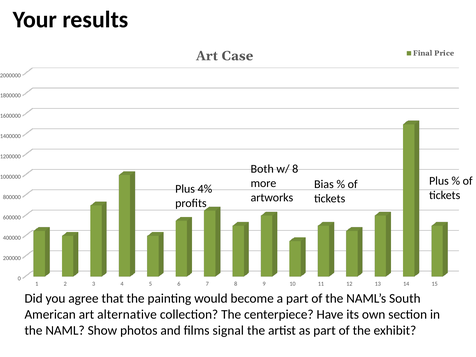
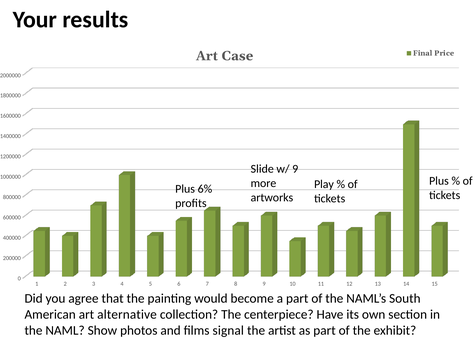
Both: Both -> Slide (262, 169)
w/ 8: 8 -> 9 (295, 169)
Bias: Bias -> Play (324, 184)
4%: 4% -> 6% (205, 189)
